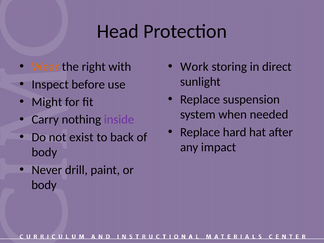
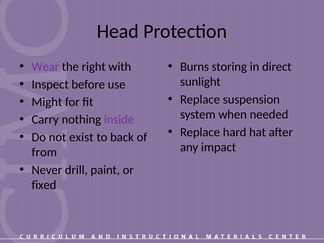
Wear colour: orange -> purple (45, 67)
Work: Work -> Burns (195, 67)
body: body -> from (44, 152)
body: body -> fixed (44, 185)
